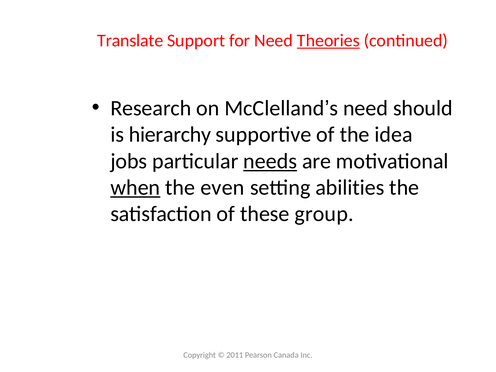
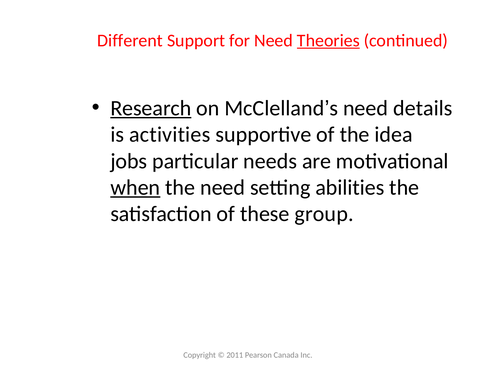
Translate: Translate -> Different (130, 41)
Research underline: none -> present (151, 108)
should: should -> details (423, 108)
hierarchy: hierarchy -> activities (170, 135)
needs underline: present -> none (270, 161)
the even: even -> need (223, 188)
